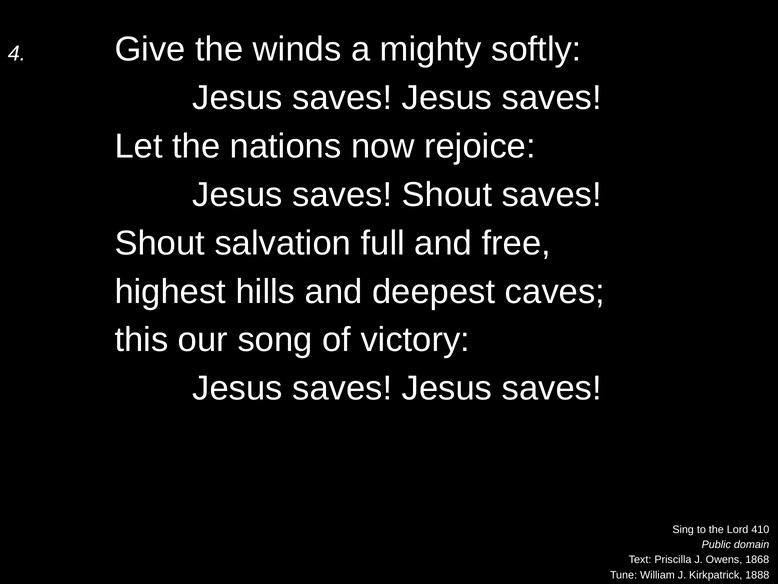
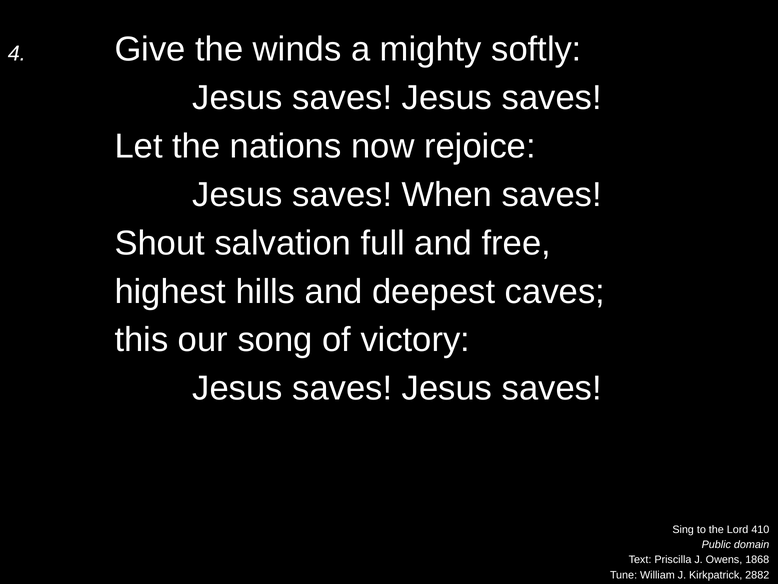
Jesus saves Shout: Shout -> When (447, 194)
1888: 1888 -> 2882 (757, 575)
